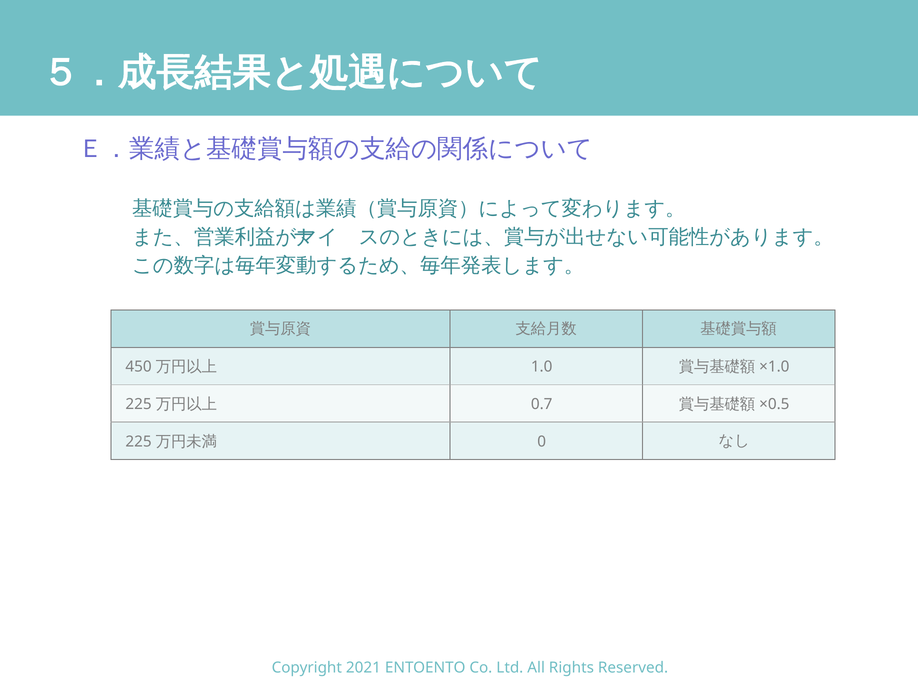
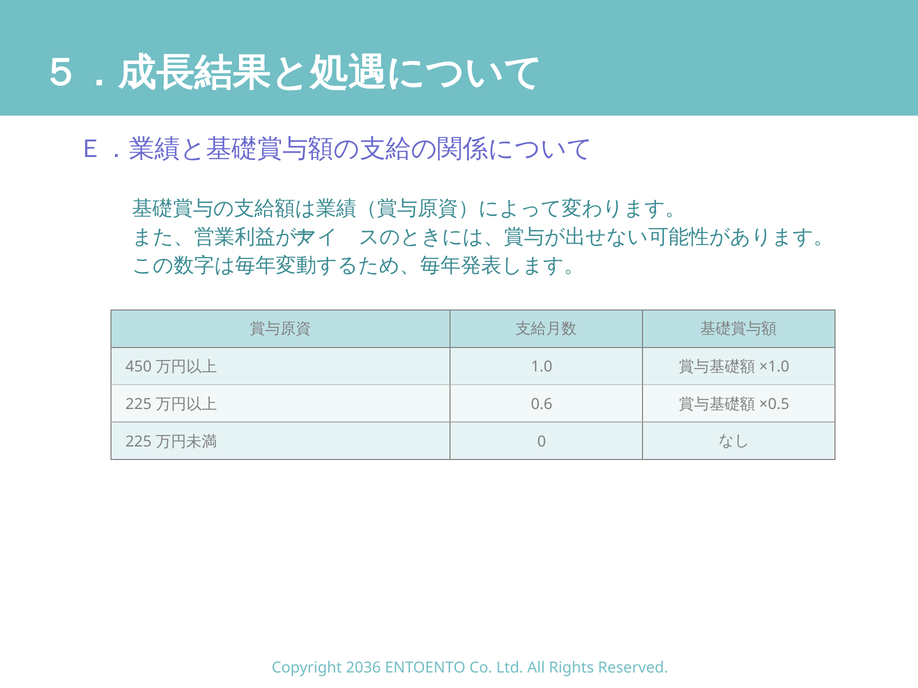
0.7: 0.7 -> 0.6 (542, 405)
2021: 2021 -> 2036 (363, 668)
